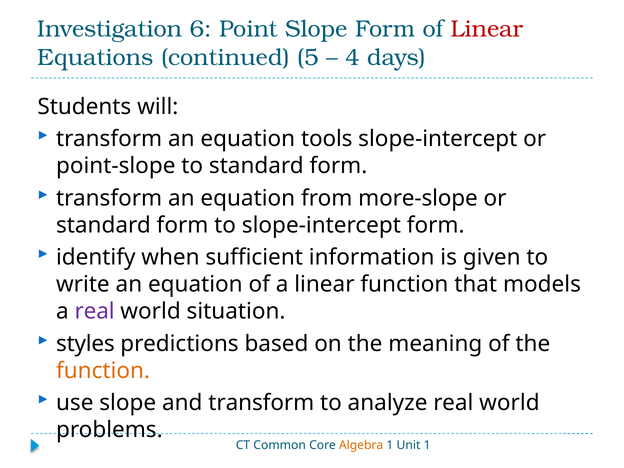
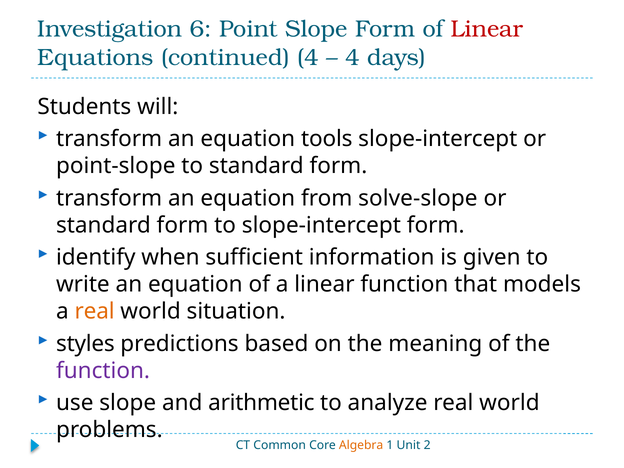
continued 5: 5 -> 4 (308, 57)
more-slope: more-slope -> solve-slope (418, 198)
real colour: purple -> orange (95, 311)
function colour: orange -> purple (103, 371)
and transform: transform -> arithmetic (261, 403)
Unit 1: 1 -> 2 (427, 445)
